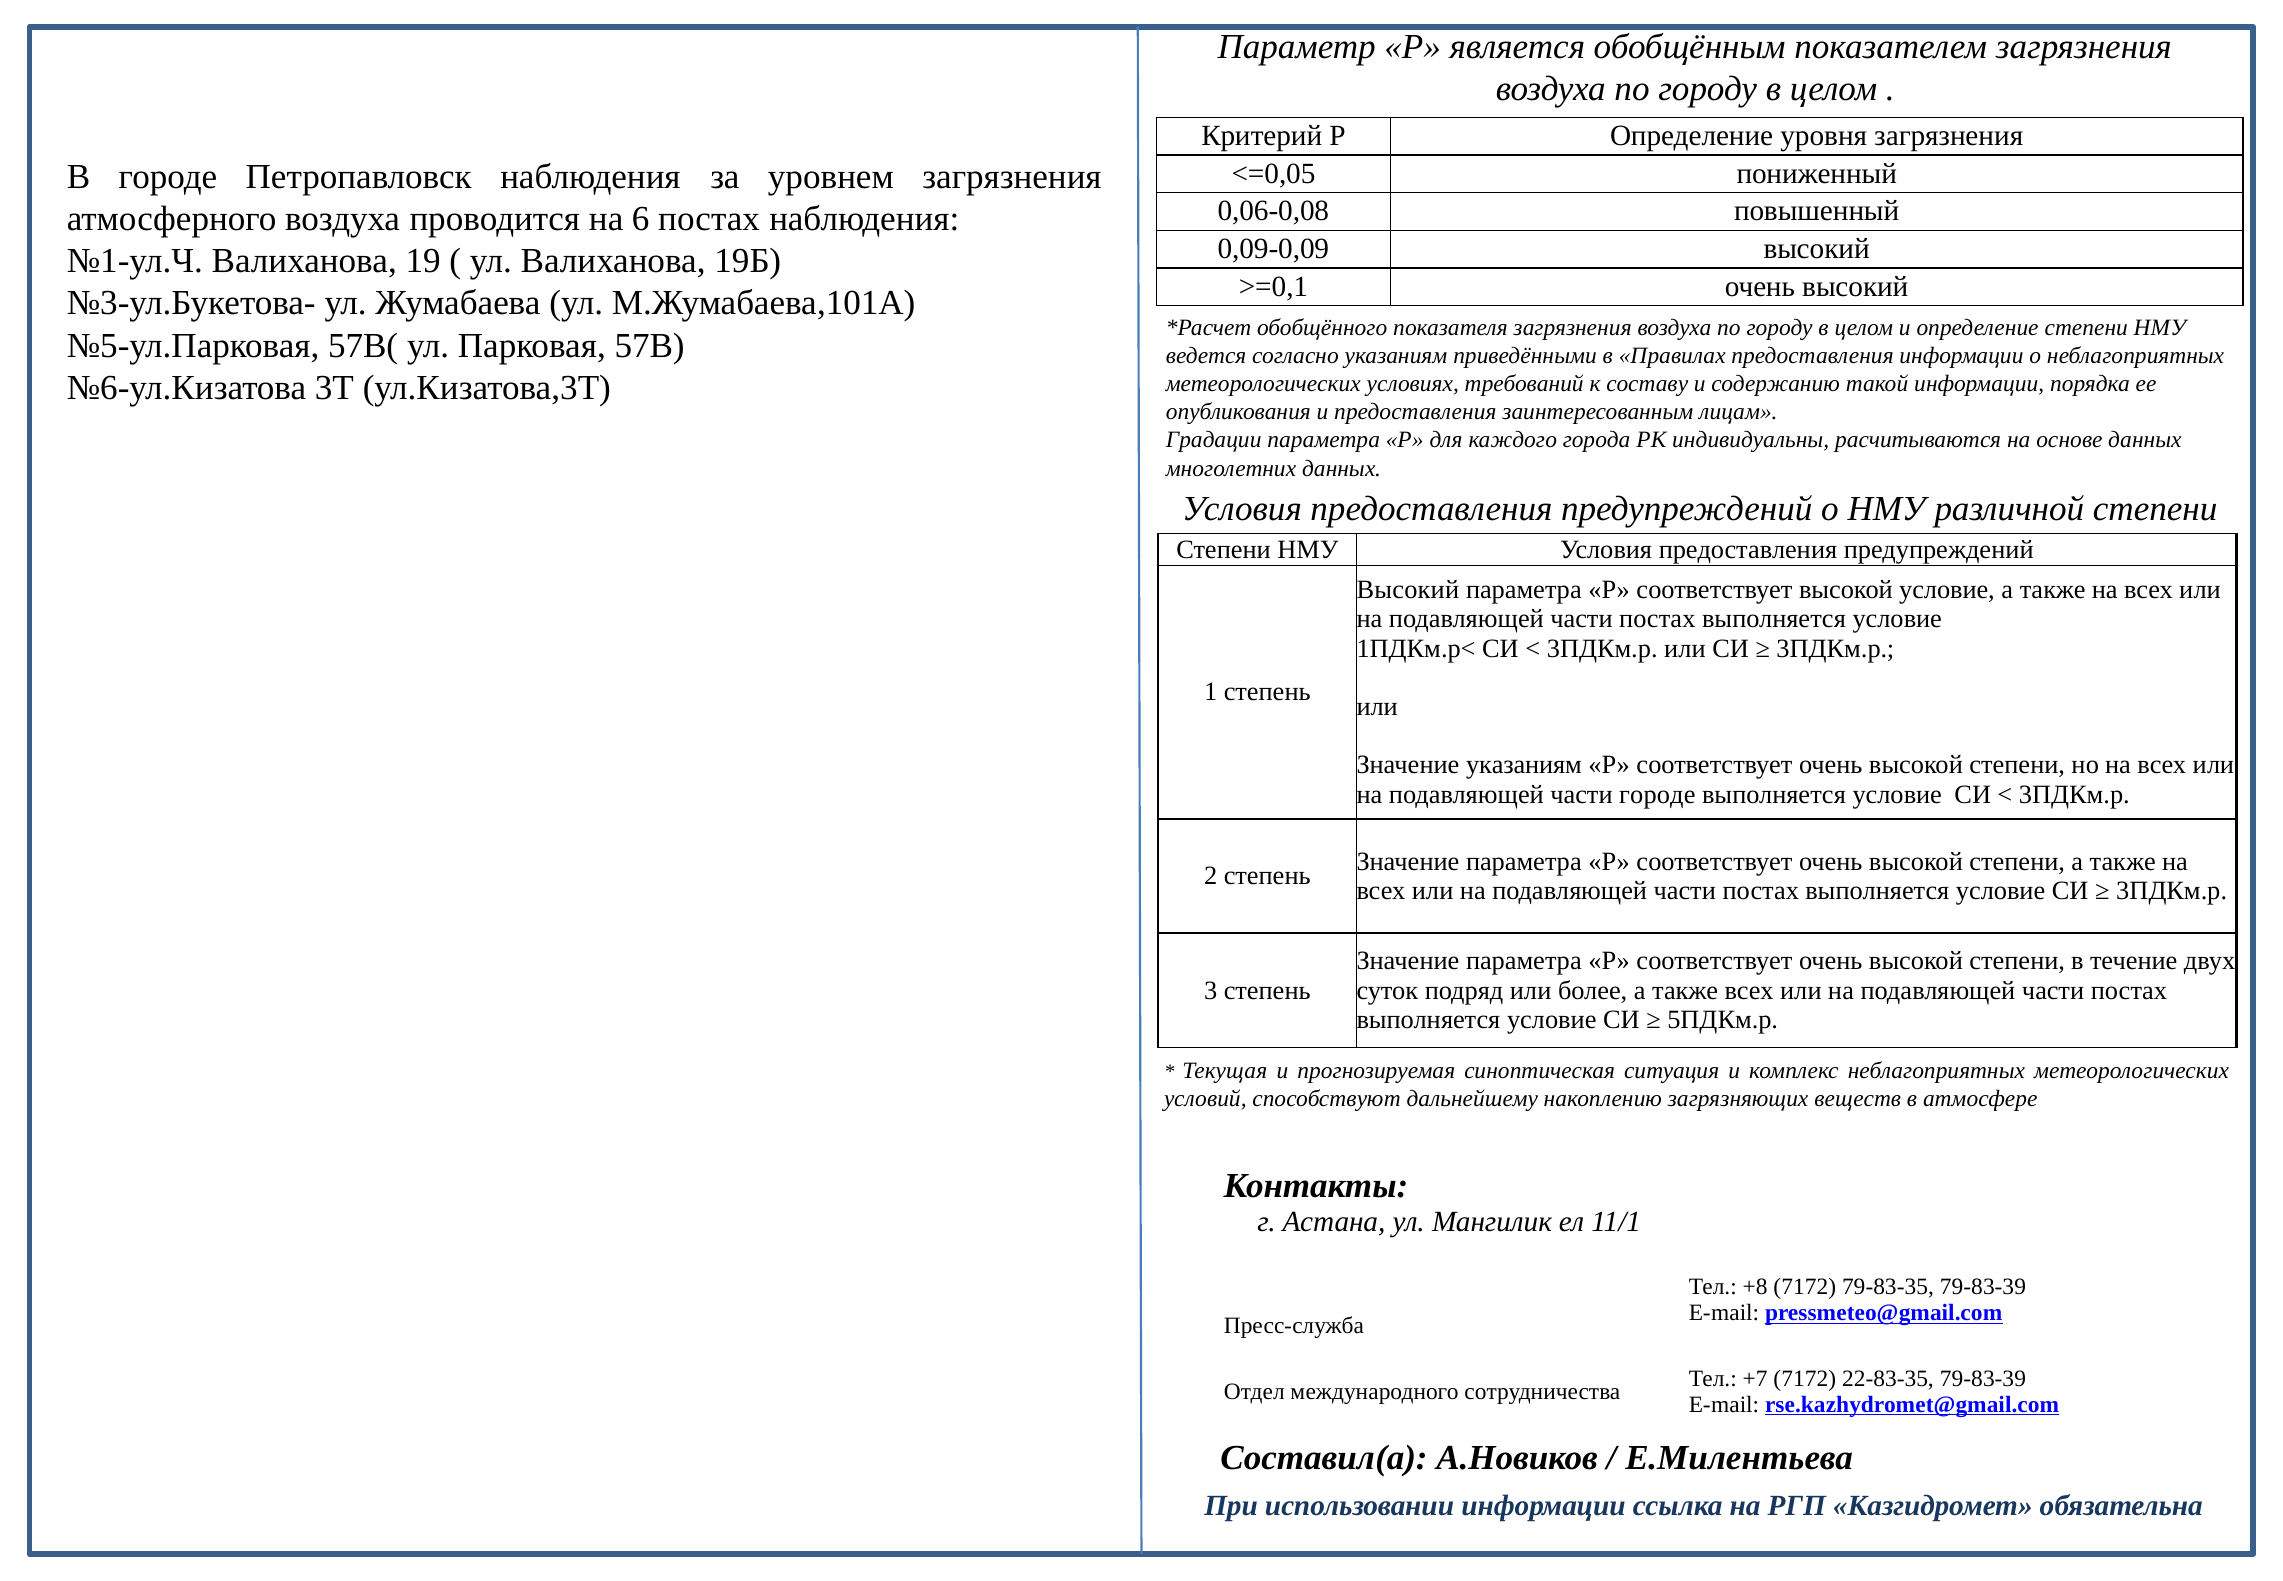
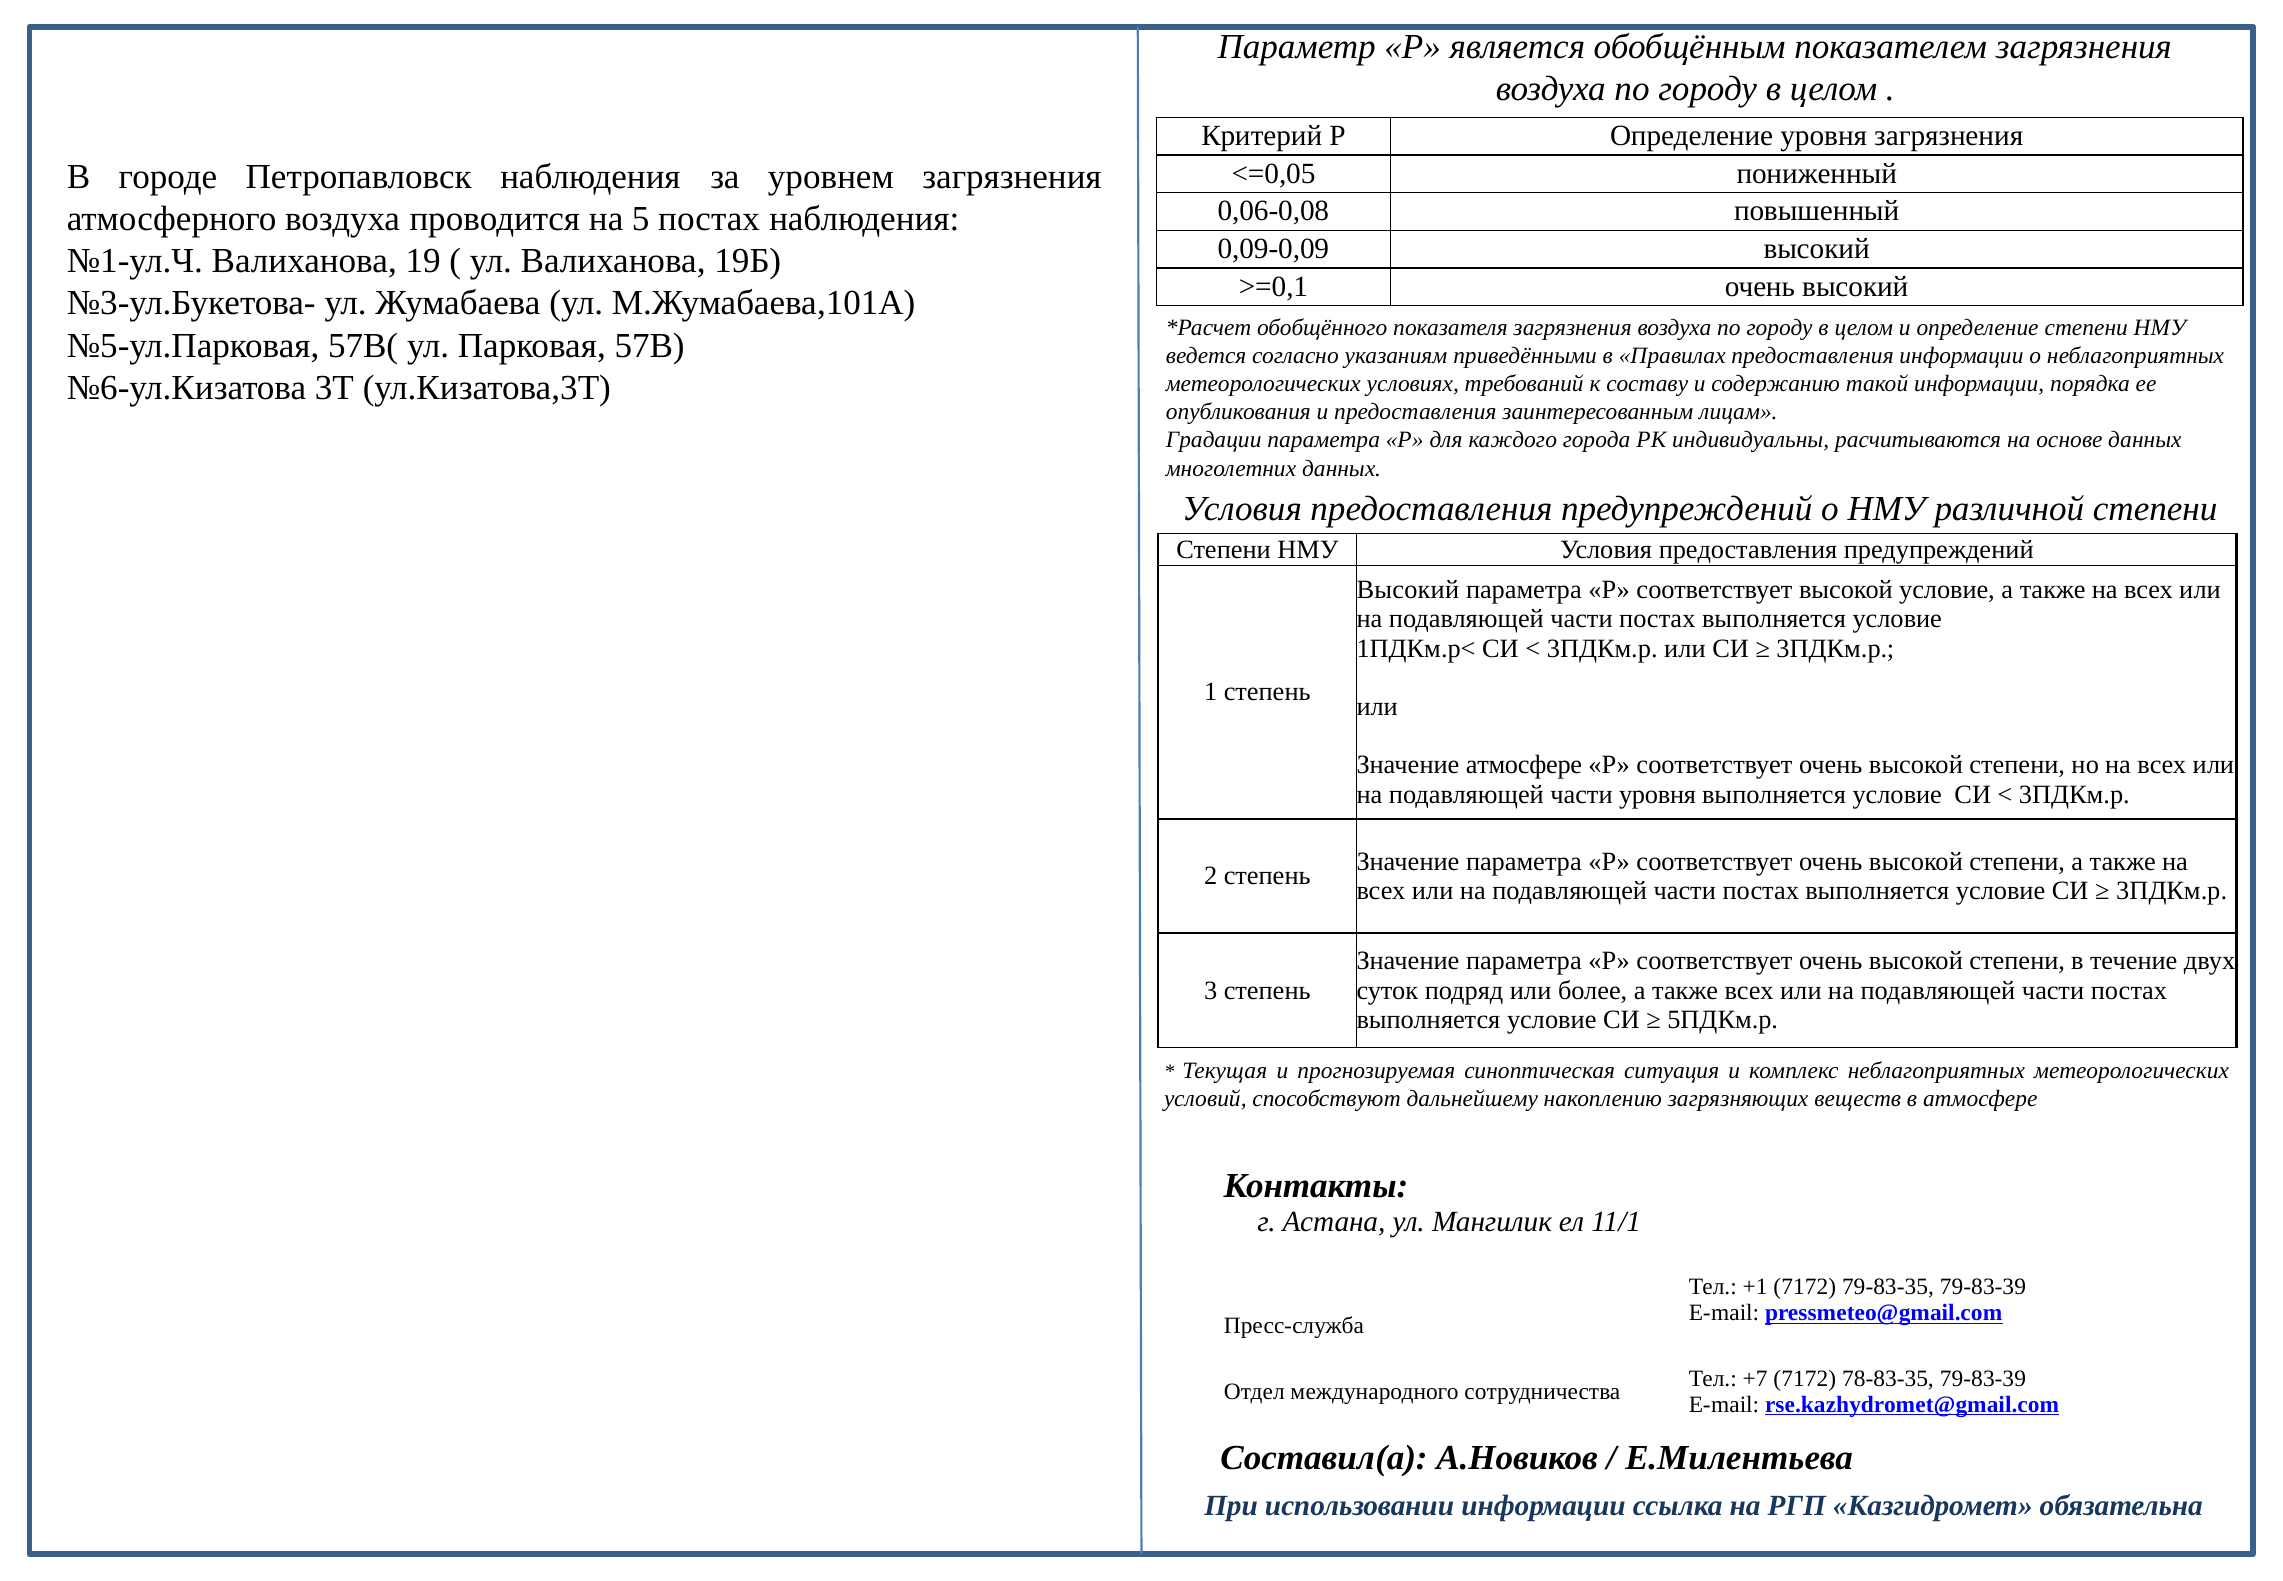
6: 6 -> 5 (641, 219)
Значение указаниям: указаниям -> атмосфере (1524, 765)
части городе: городе -> уровня (1658, 794)
+8: +8 -> +1 (1755, 1287)
22-83-35: 22-83-35 -> 78-83-35 (1888, 1378)
